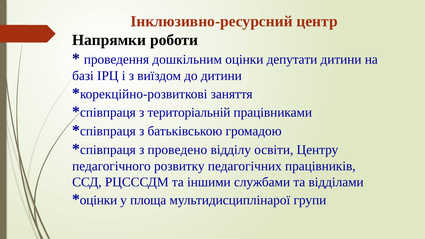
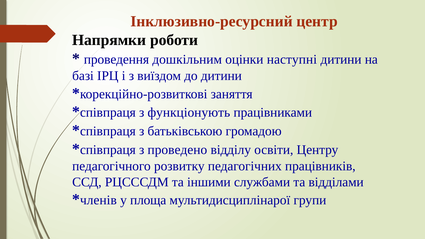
депутати: депутати -> наступні (292, 59)
територіальній: територіальній -> функціонують (189, 113)
оцінки: оцінки -> членів (98, 200)
